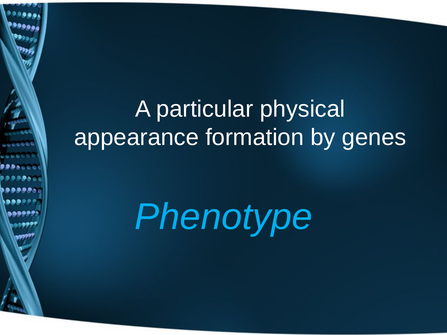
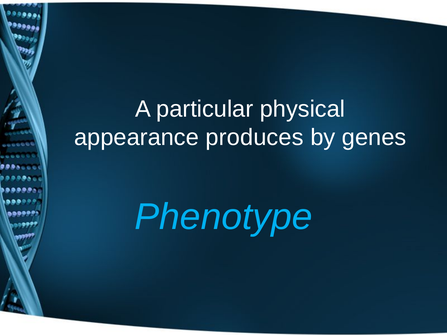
formation: formation -> produces (255, 137)
